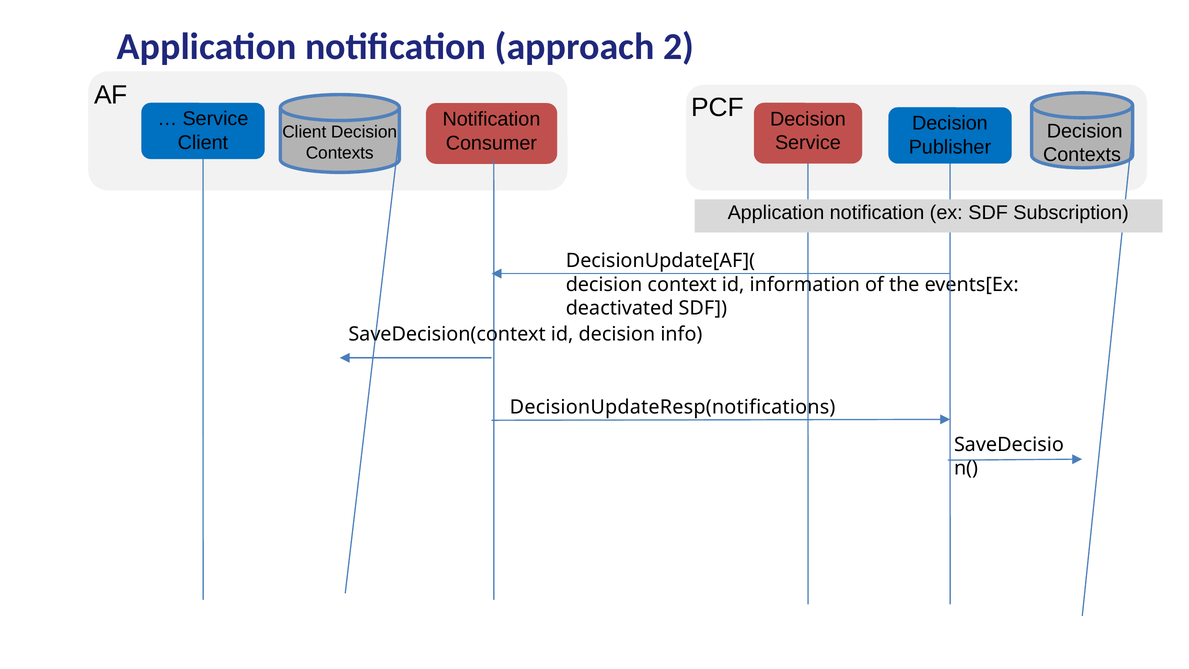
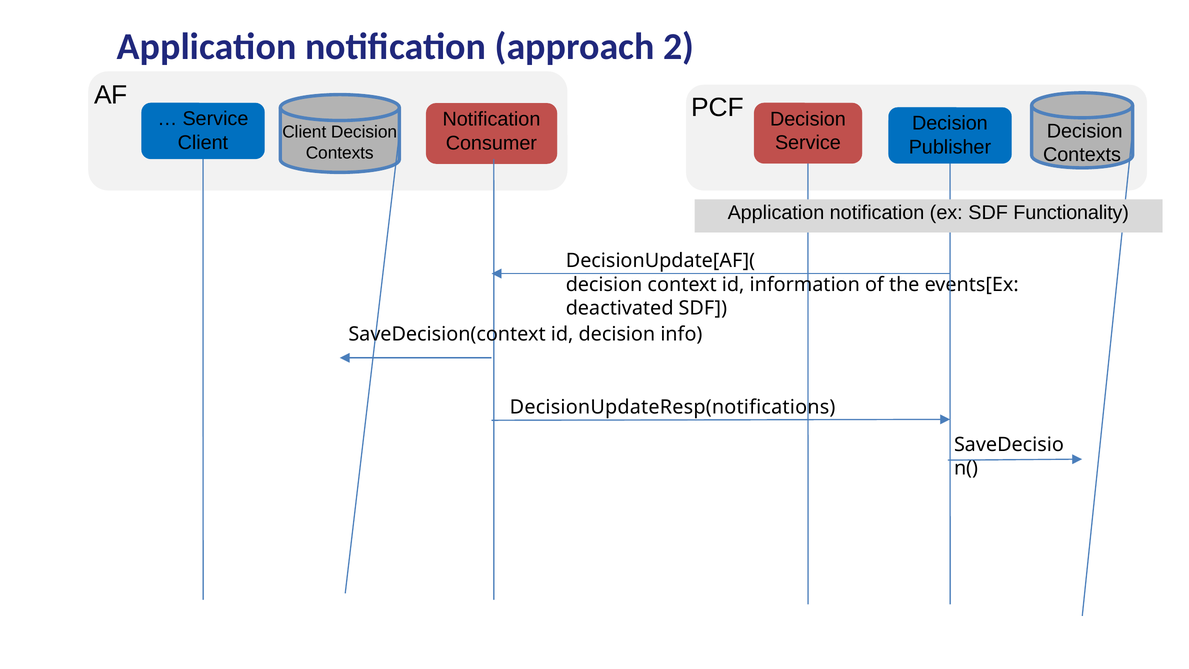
Subscription: Subscription -> Functionality (1071, 213)
